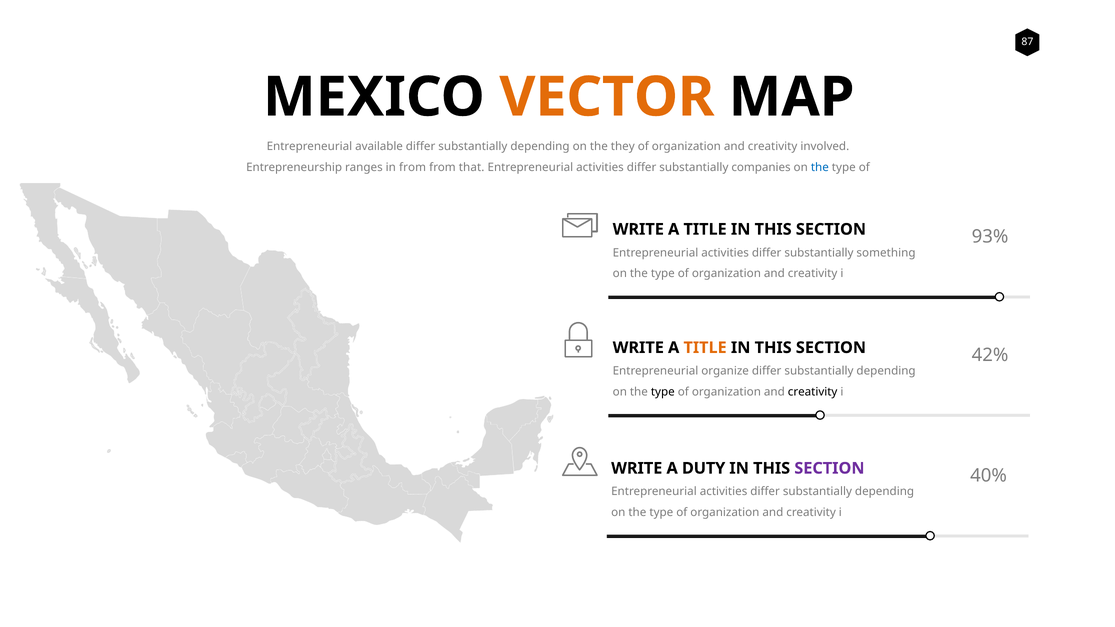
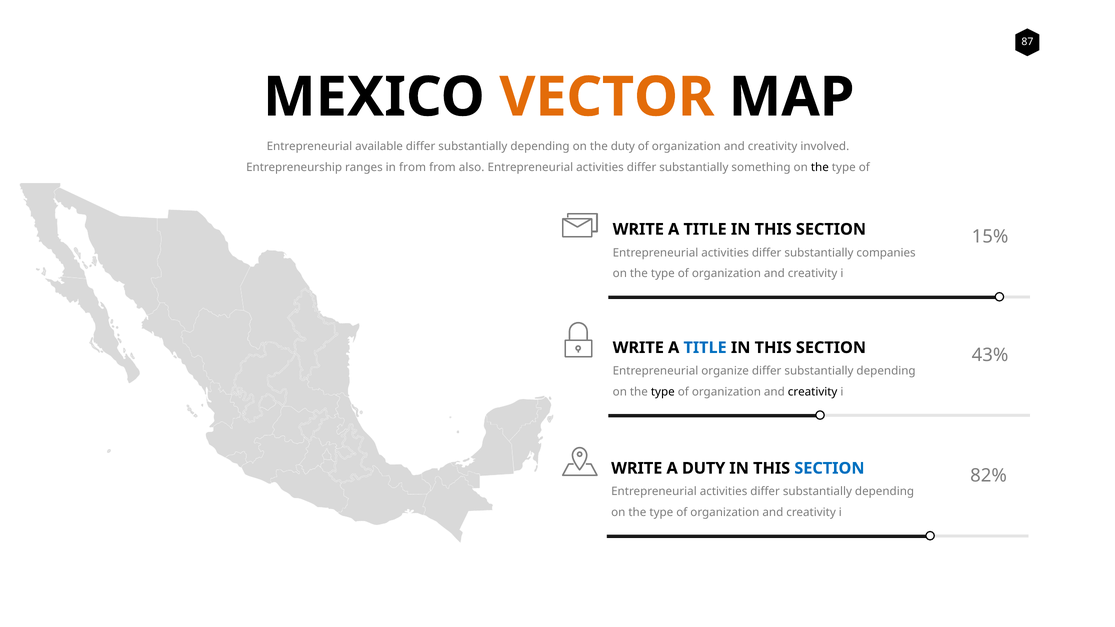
the they: they -> duty (623, 146)
that: that -> also (472, 167)
companies: companies -> something (761, 167)
the colour: blue -> black (820, 167)
93%: 93% -> 15% (990, 237)
something: something -> companies (886, 253)
TITLE colour: orange -> blue (705, 348)
42%: 42% -> 43% (990, 355)
SECTION colour: purple -> blue (829, 469)
40%: 40% -> 82% (989, 476)
